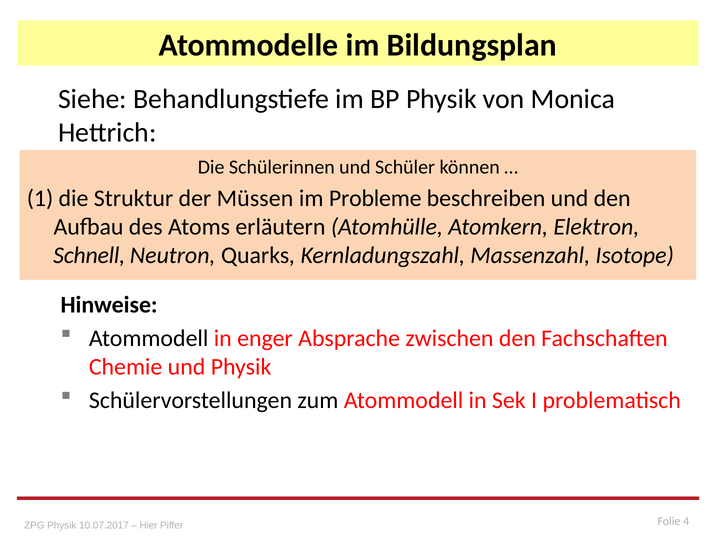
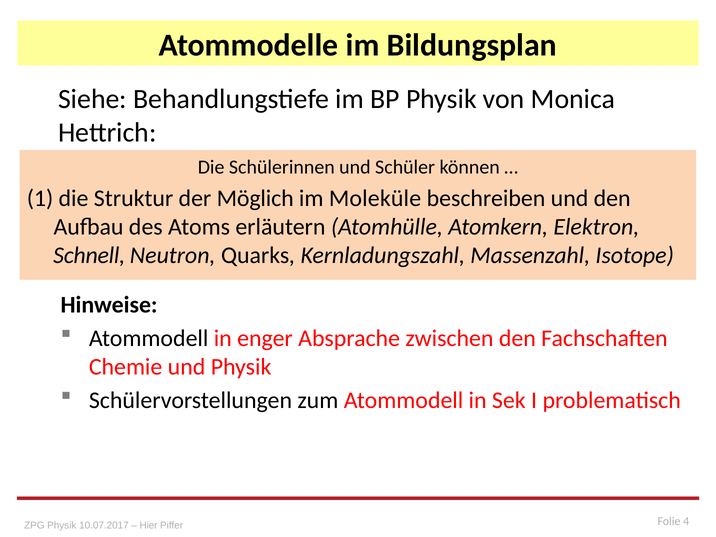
Müssen: Müssen -> Möglich (255, 198)
Probleme: Probleme -> Moleküle (375, 198)
